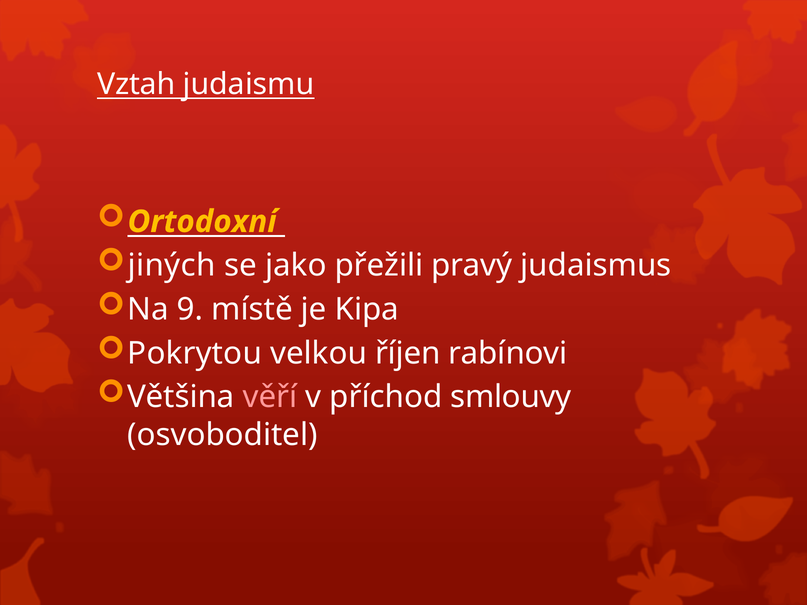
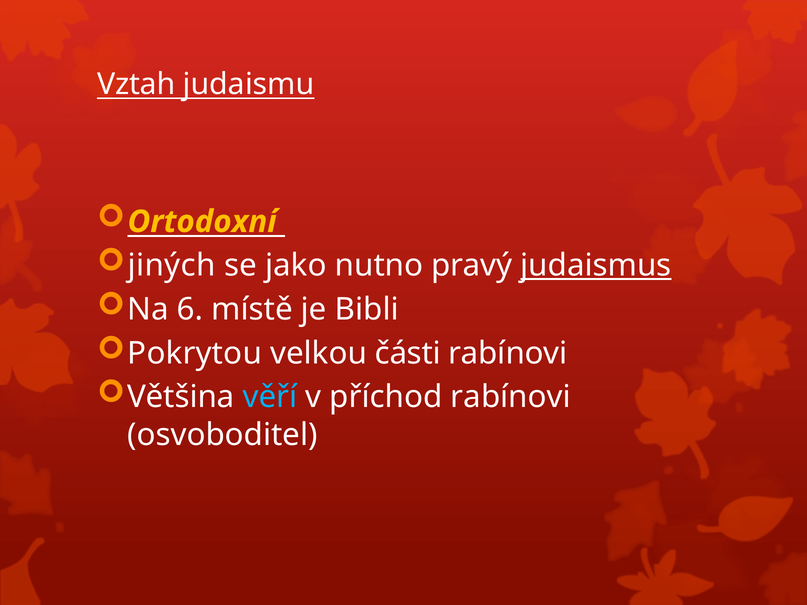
přežili: přežili -> nutno (379, 266)
judaismus underline: none -> present (596, 266)
9: 9 -> 6 (190, 310)
Kipa: Kipa -> Bibli (367, 310)
říjen: říjen -> části (408, 353)
věří colour: pink -> light blue (270, 397)
příchod smlouvy: smlouvy -> rabínovi (511, 397)
